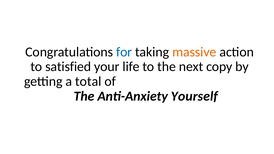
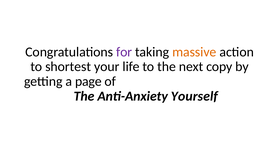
for colour: blue -> purple (124, 52)
satisfied: satisfied -> shortest (68, 67)
total: total -> page (88, 82)
